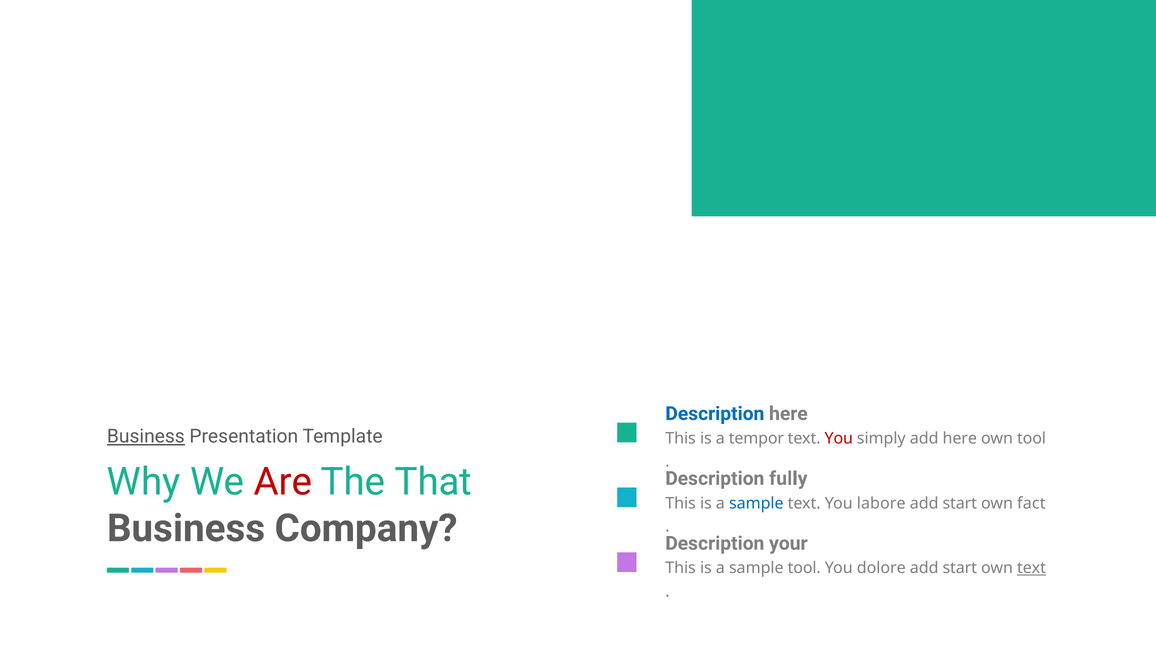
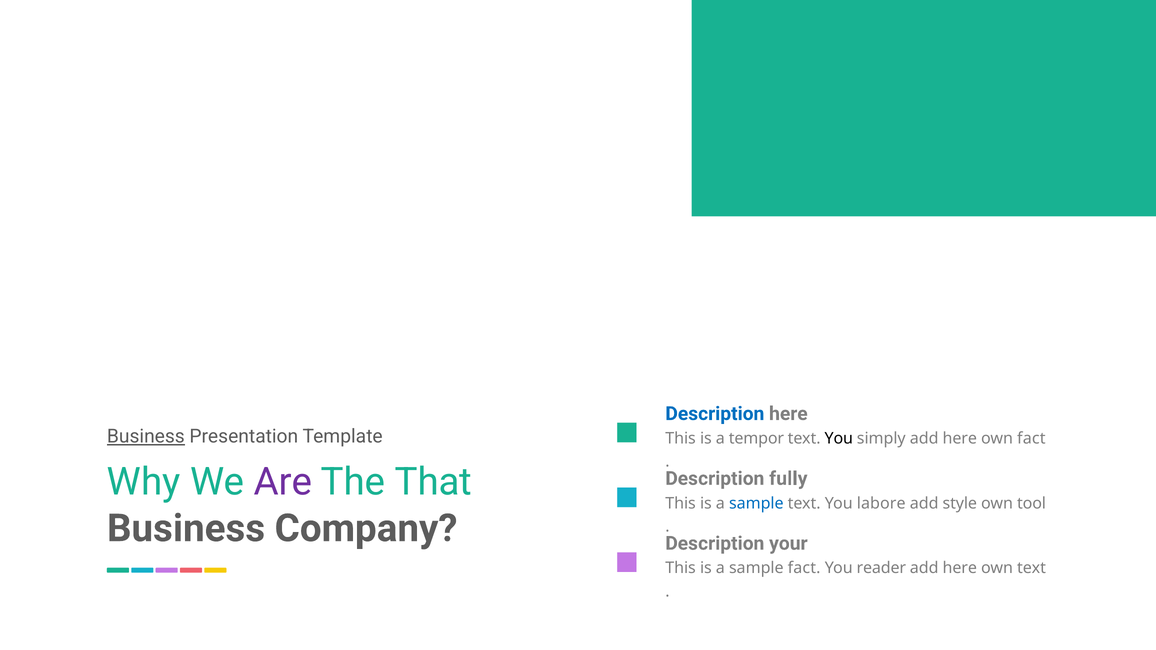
You colour: red -> black (839, 439)
own tool: tool -> fact (1031, 439)
Are colour: red -> purple (283, 482)
start: start -> style (960, 504)
fact: fact -> tool (1032, 504)
sample tool: tool -> fact (804, 568)
dolore: dolore -> reader (881, 568)
start: start -> here (960, 568)
text underline: present -> none (1032, 568)
